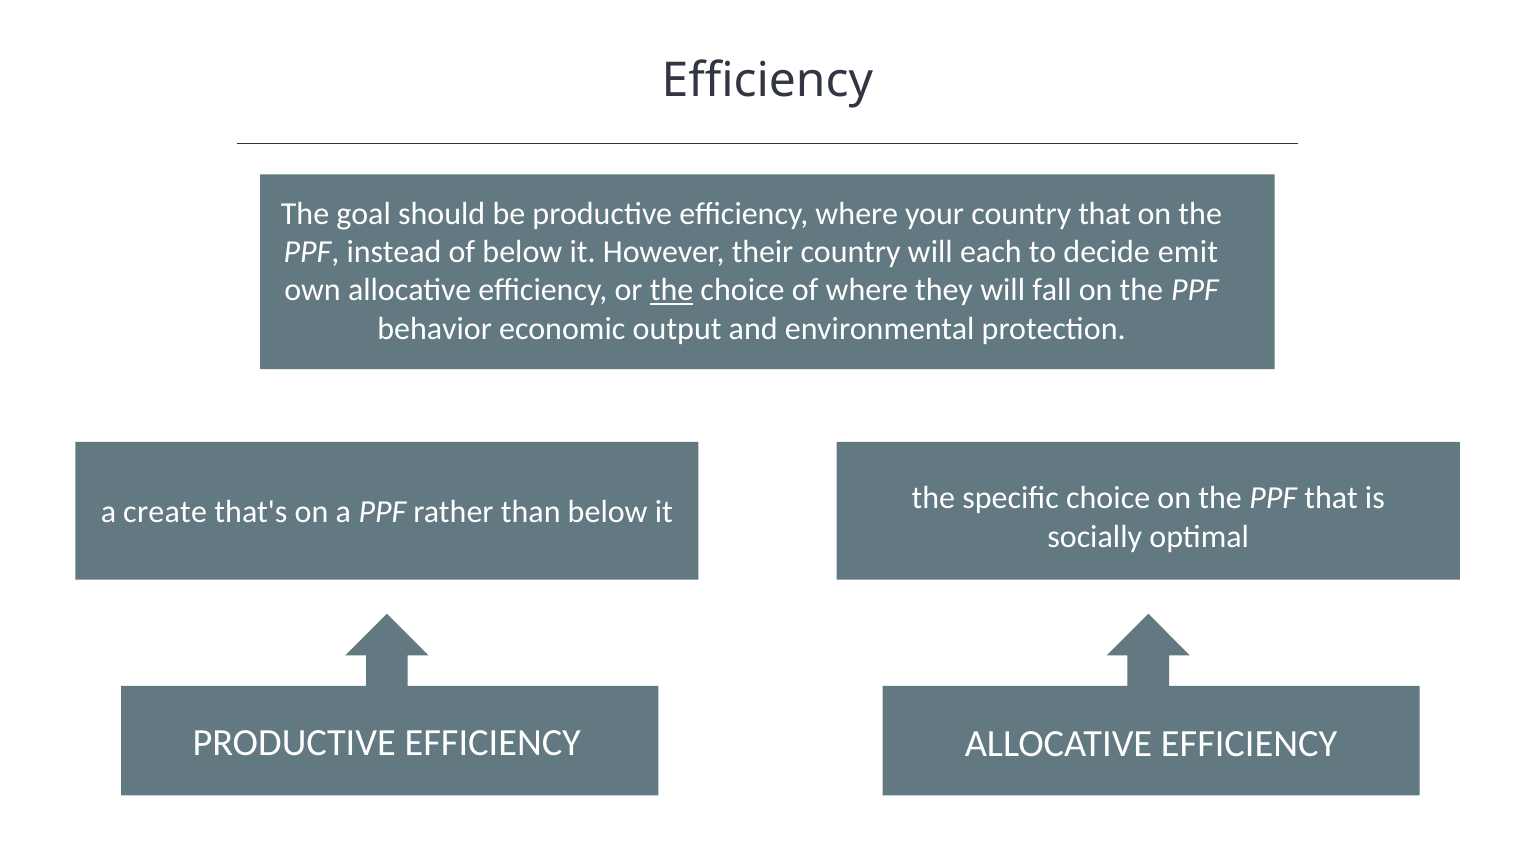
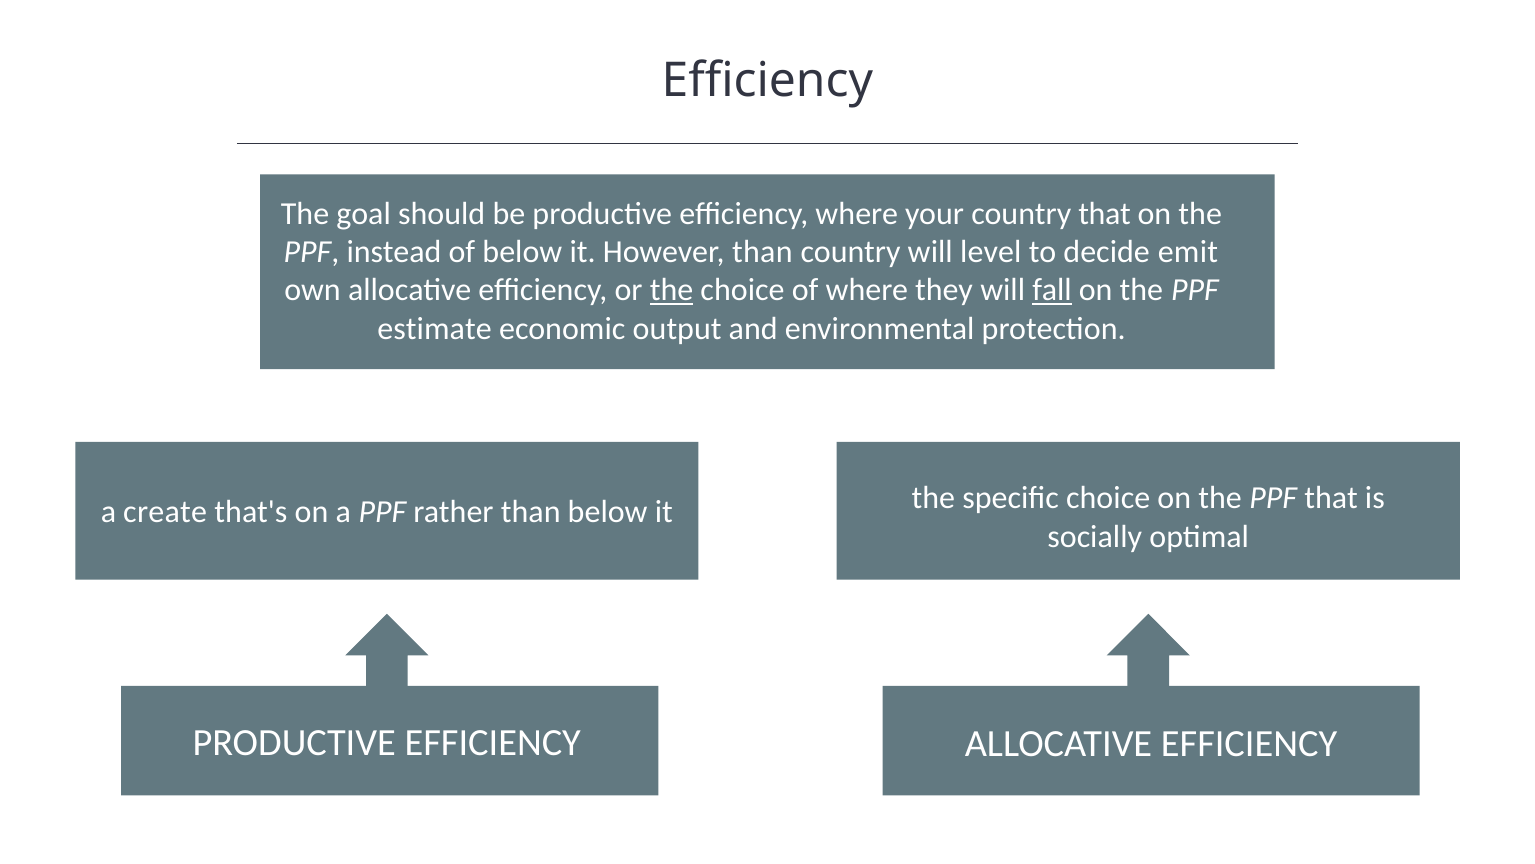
However their: their -> than (762, 252)
each: each -> level (991, 252)
fall underline: none -> present (1052, 290)
behavior: behavior -> estimate (435, 329)
